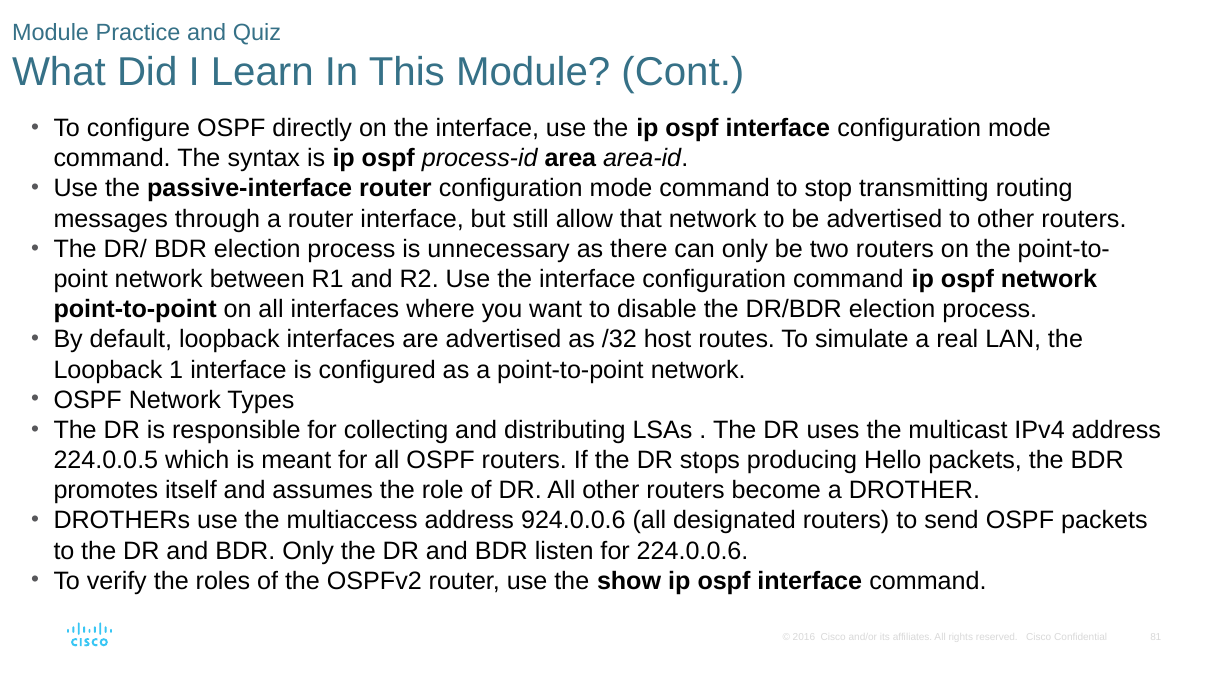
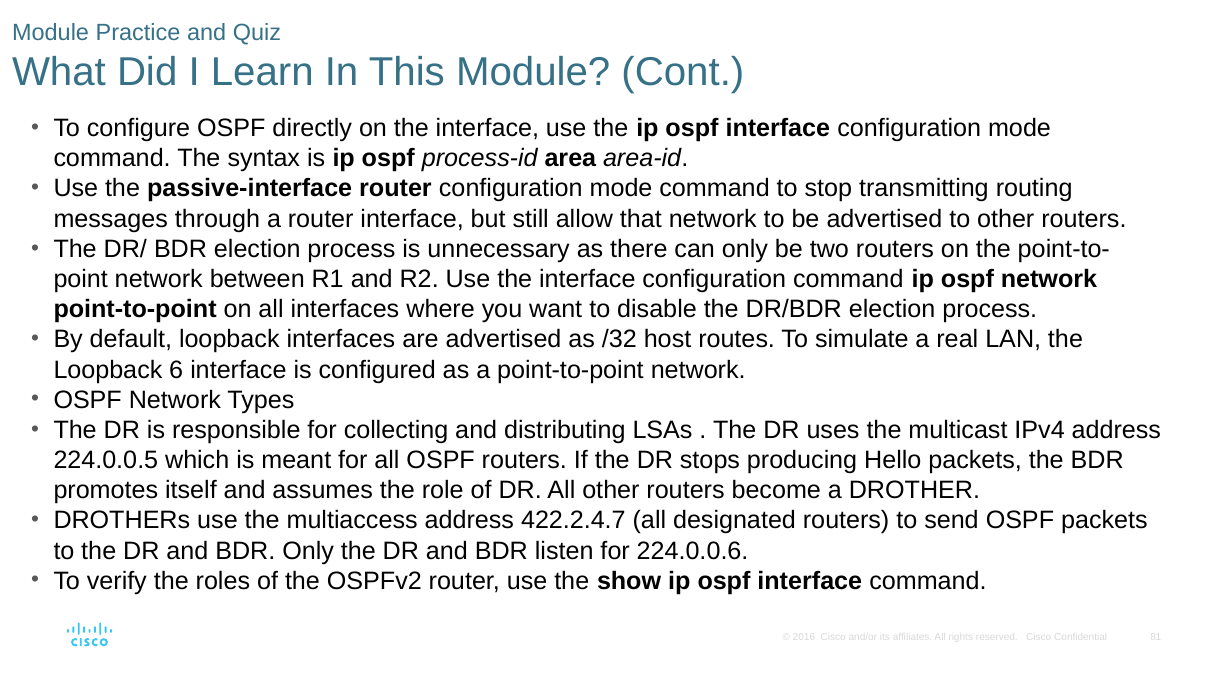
1: 1 -> 6 (176, 370)
924.0.0.6: 924.0.0.6 -> 422.2.4.7 (573, 521)
